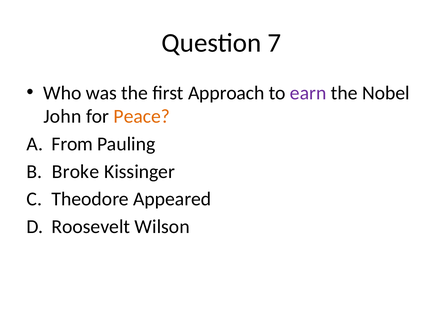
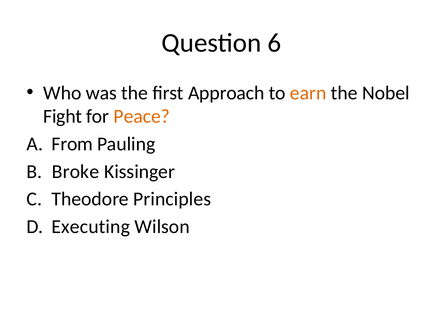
7: 7 -> 6 (274, 43)
earn colour: purple -> orange (308, 93)
John: John -> Fight (63, 117)
Appeared: Appeared -> Principles (172, 199)
Roosevelt: Roosevelt -> Executing (91, 227)
